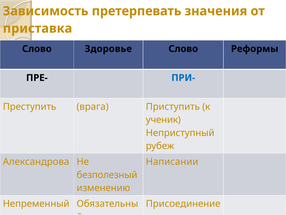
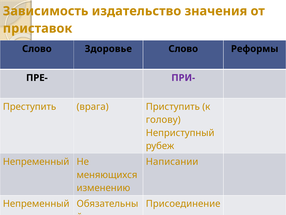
претерпевать: претерпевать -> издательство (136, 11)
приставка: приставка -> приставок (38, 28)
ПРИ- colour: blue -> purple (183, 78)
ученик: ученик -> голову (163, 120)
Александрова: Александрова -> Непременный (36, 161)
безполезный: безполезный -> меняющихся (107, 174)
